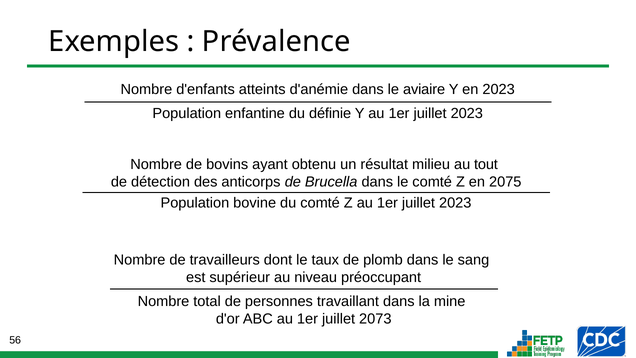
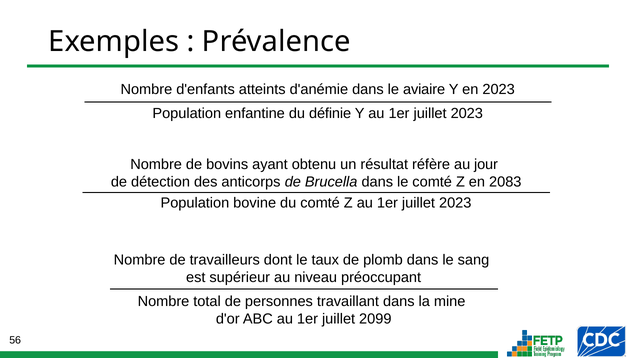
milieu: milieu -> réfère (431, 165)
tout: tout -> jour (486, 165)
2075: 2075 -> 2083 (505, 182)
2073: 2073 -> 2099 (375, 319)
